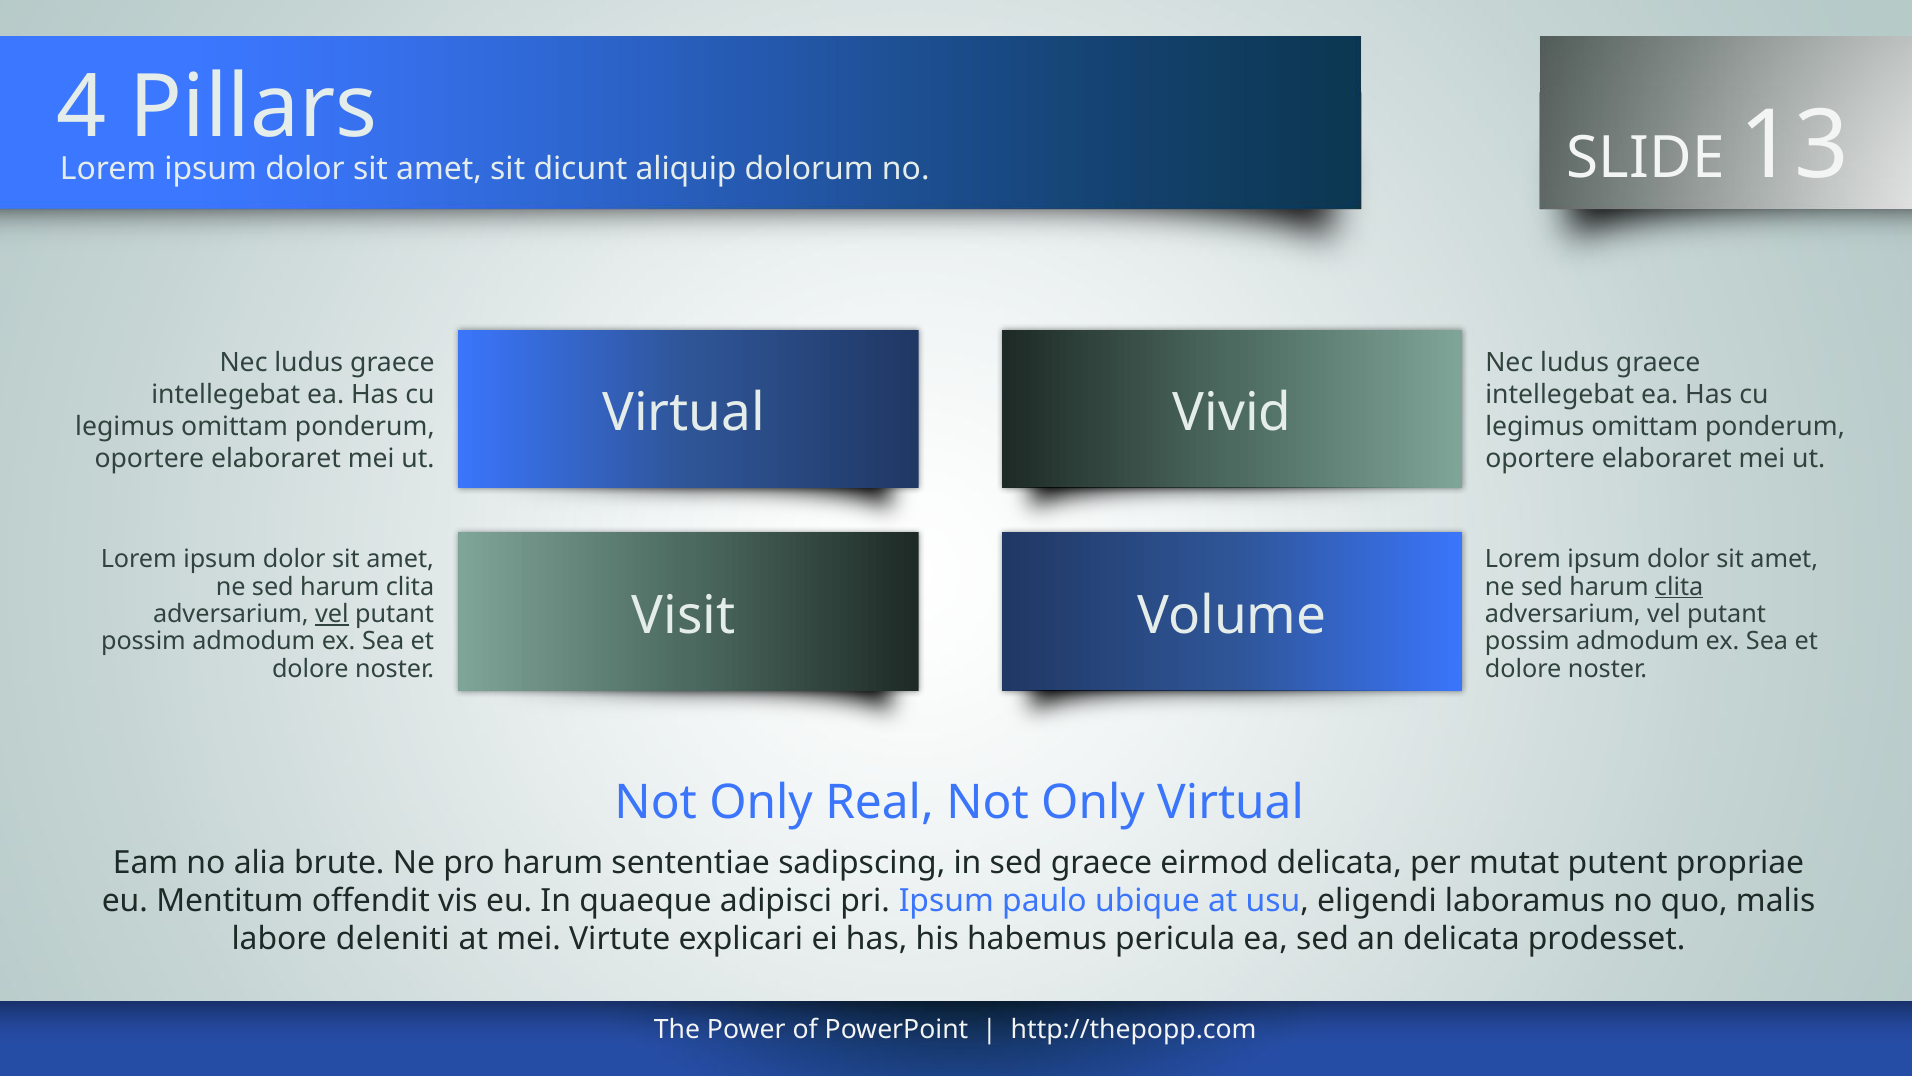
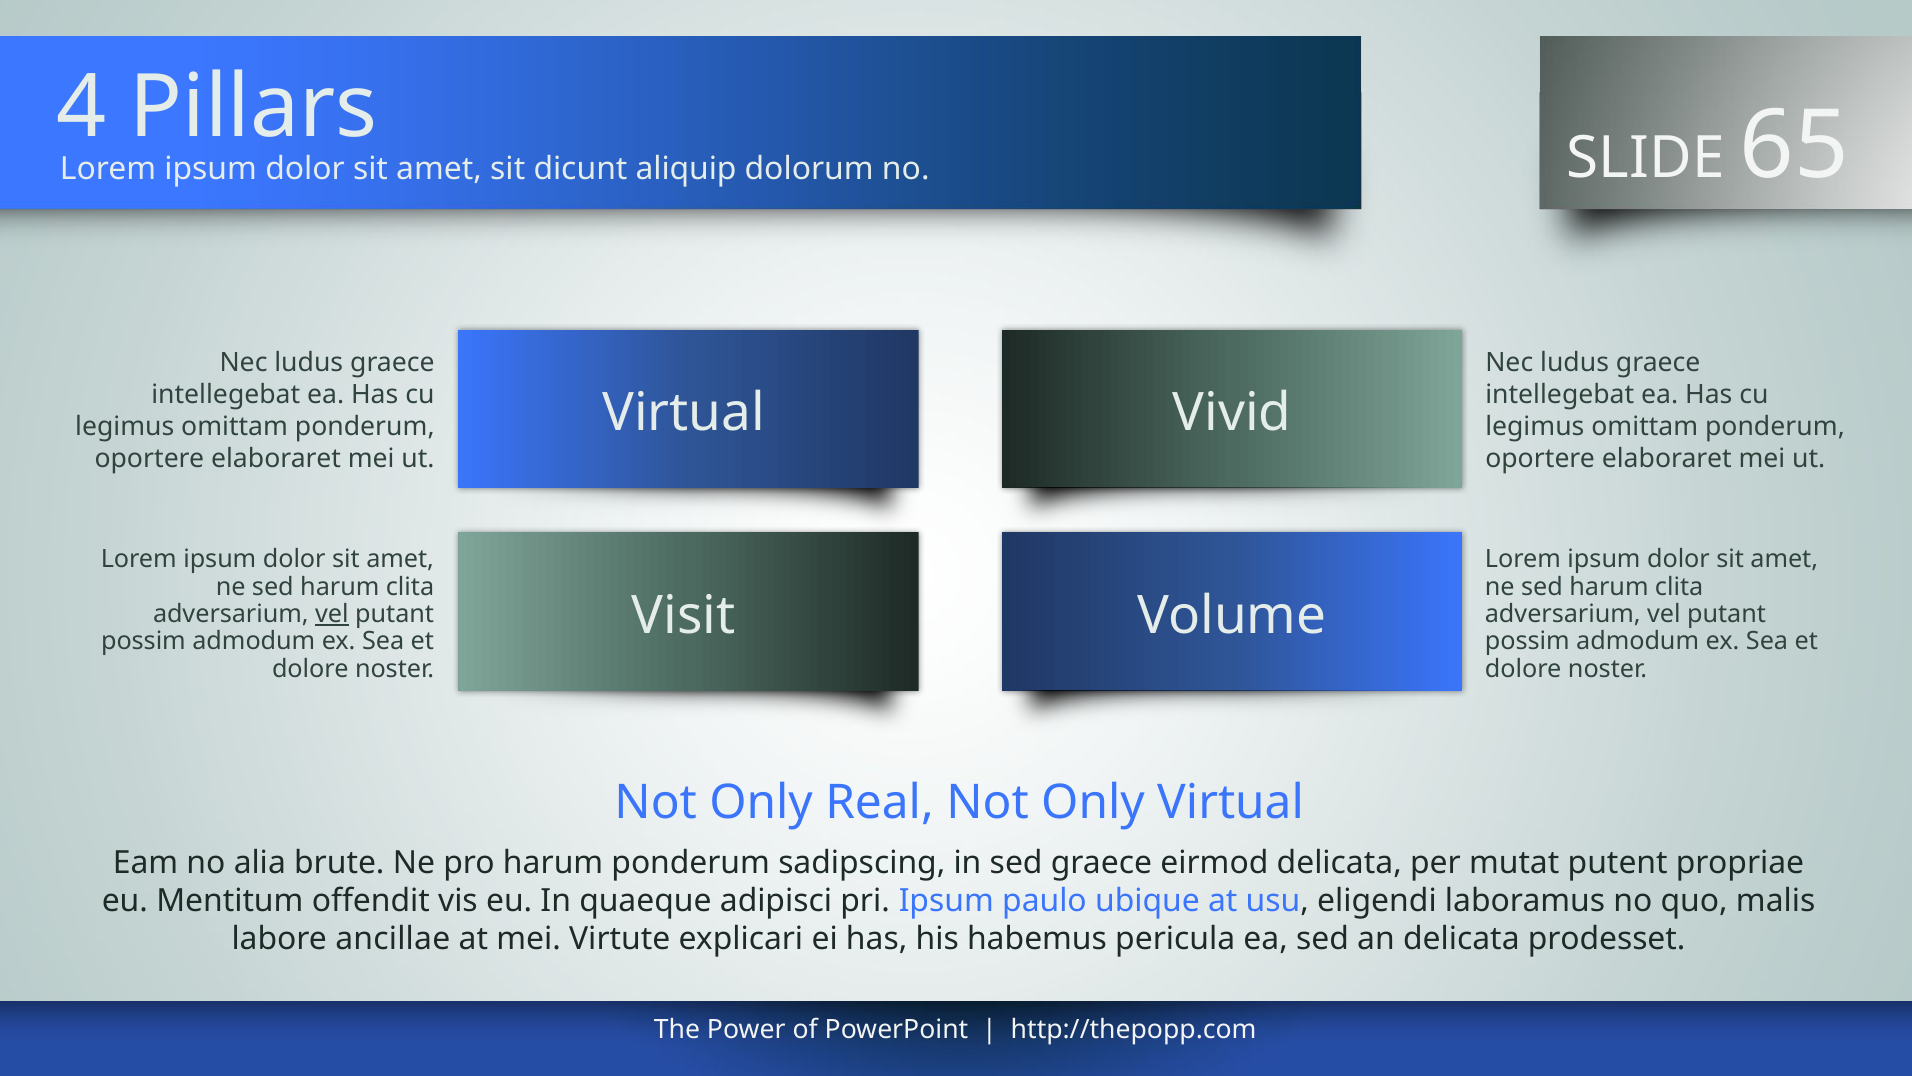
13: 13 -> 65 (1795, 146)
clita underline: present -> none (1679, 587)
harum sententiae: sententiae -> ponderum (691, 863)
deleniti: deleniti -> ancillae (393, 939)
